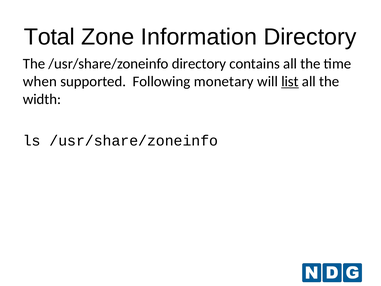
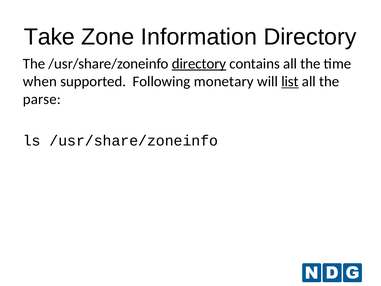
Total: Total -> Take (49, 37)
directory underline: none -> present (199, 64)
width: width -> parse (42, 99)
